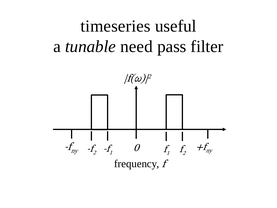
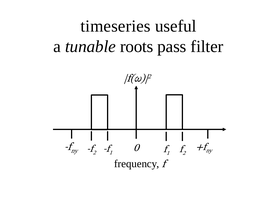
need: need -> roots (137, 46)
